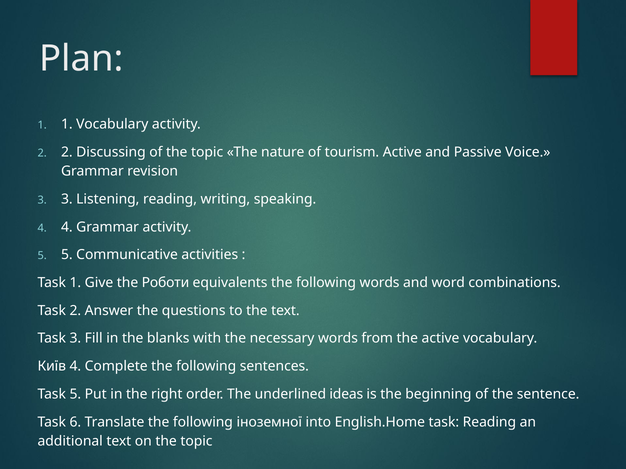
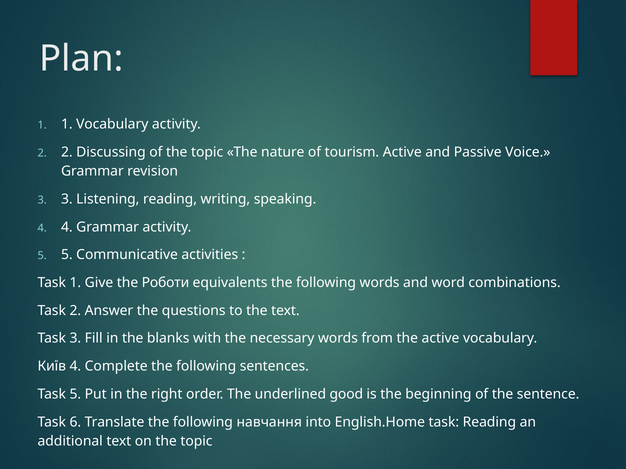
ideas: ideas -> good (346, 395)
іноземної: іноземної -> навчання (269, 422)
